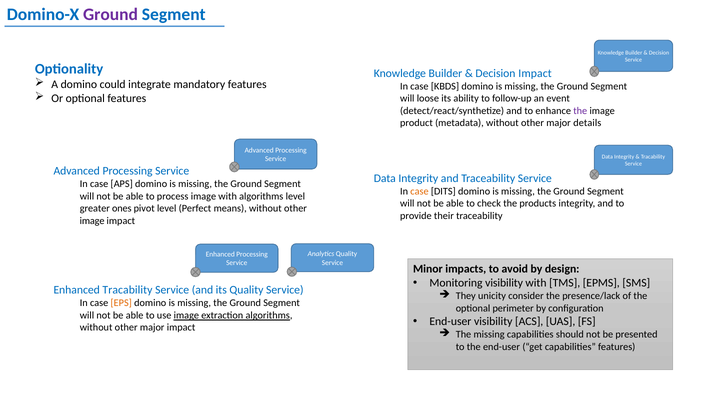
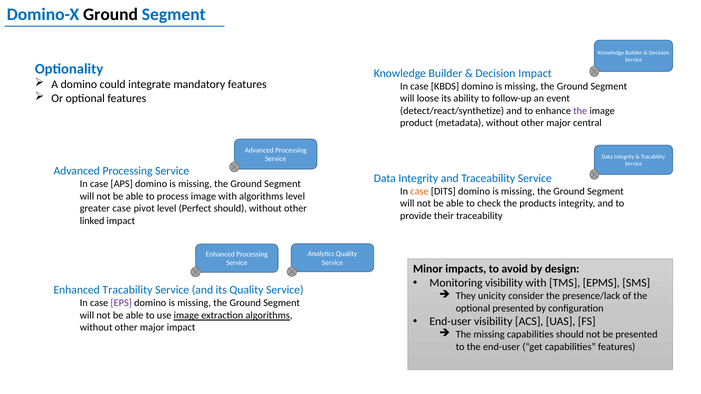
Ground colour: purple -> black (110, 15)
details: details -> central (587, 123)
greater ones: ones -> case (122, 209)
Perfect means: means -> should (230, 209)
image: image -> linked (92, 221)
EPS colour: orange -> purple (121, 303)
optional perimeter: perimeter -> presented (513, 309)
